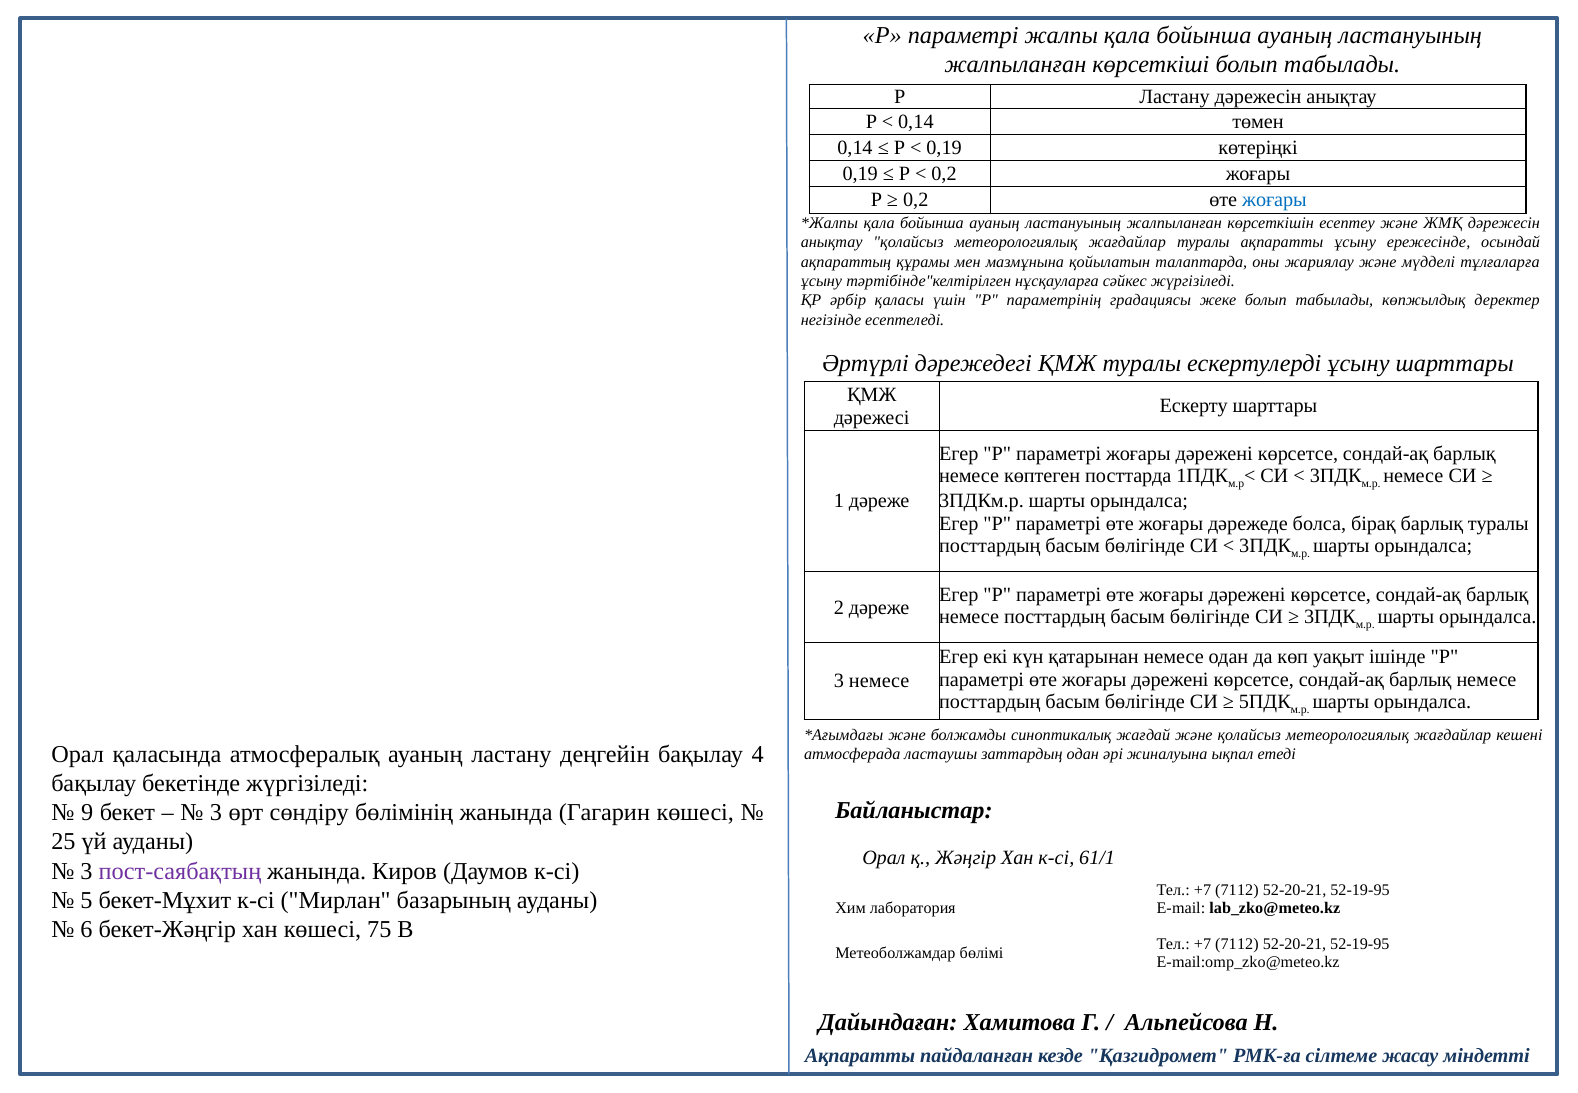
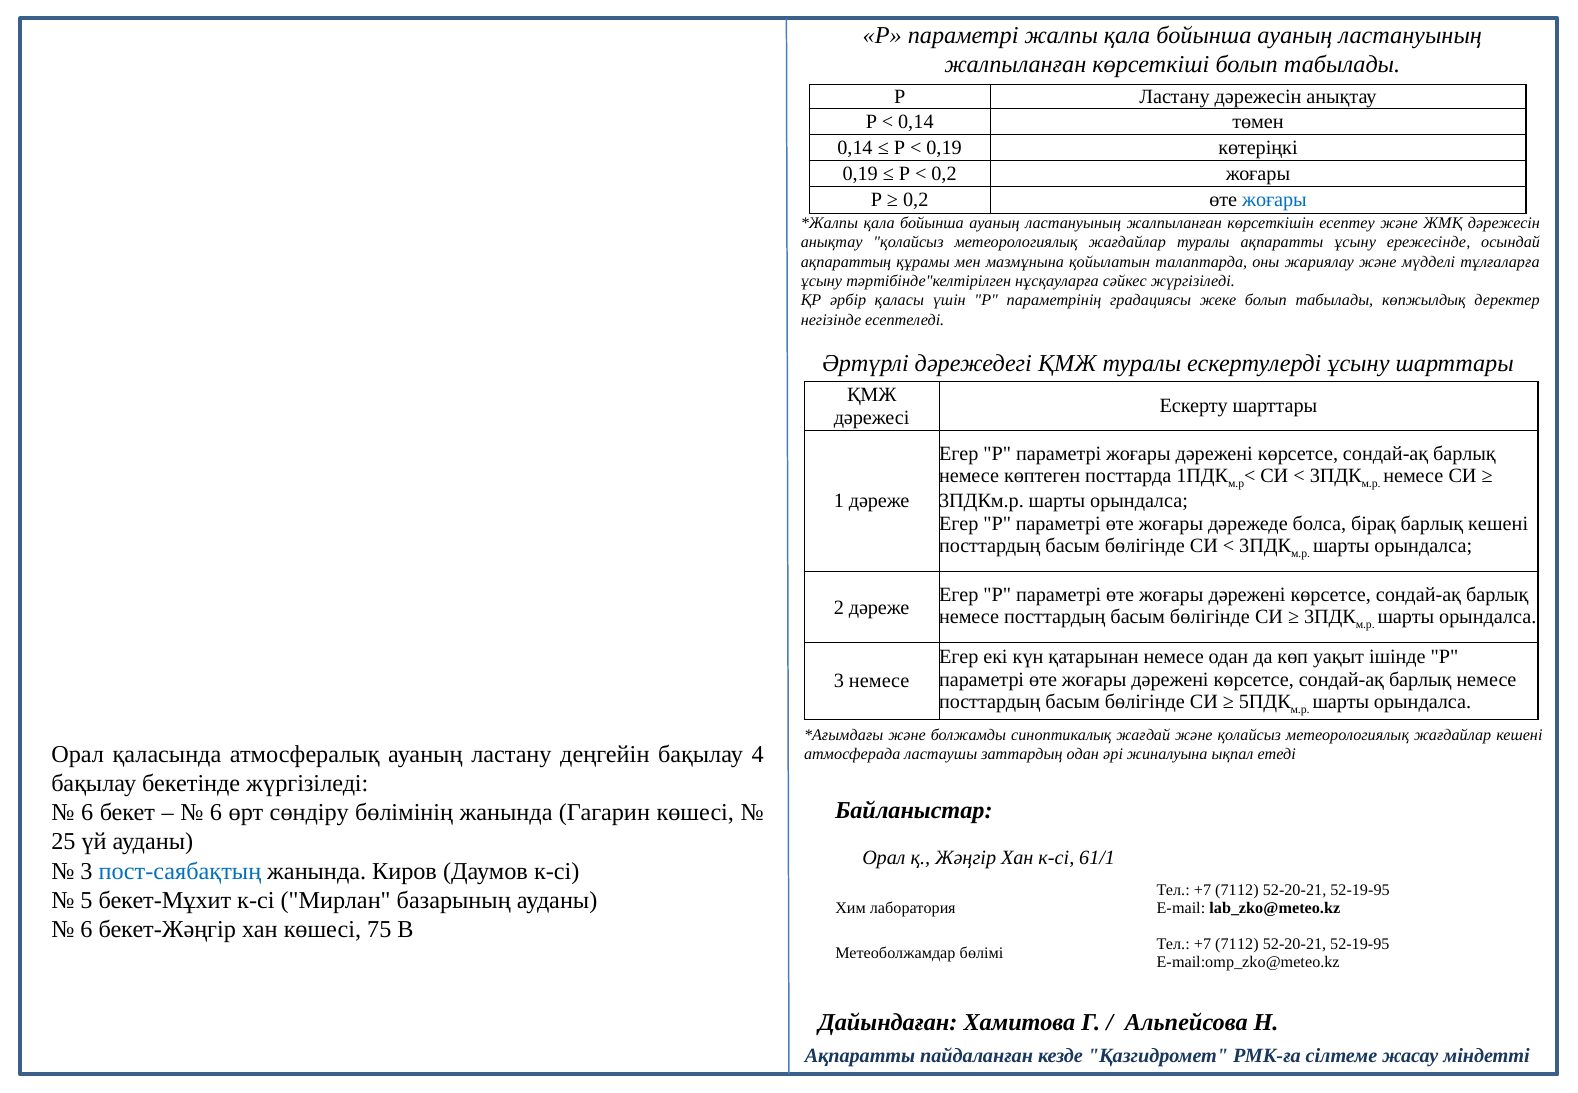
барлық туралы: туралы -> кешені (1498, 523)
9: 9 -> 6 (87, 812)
3: 3 -> 6 (216, 812)
пост-саябақтың colour: purple -> blue (180, 871)
